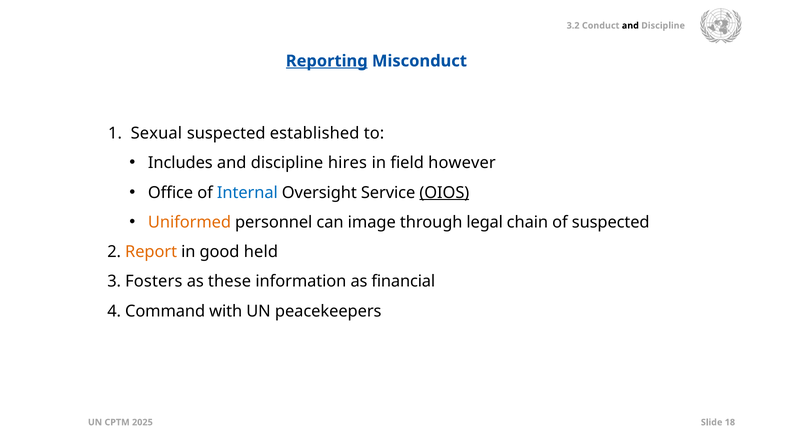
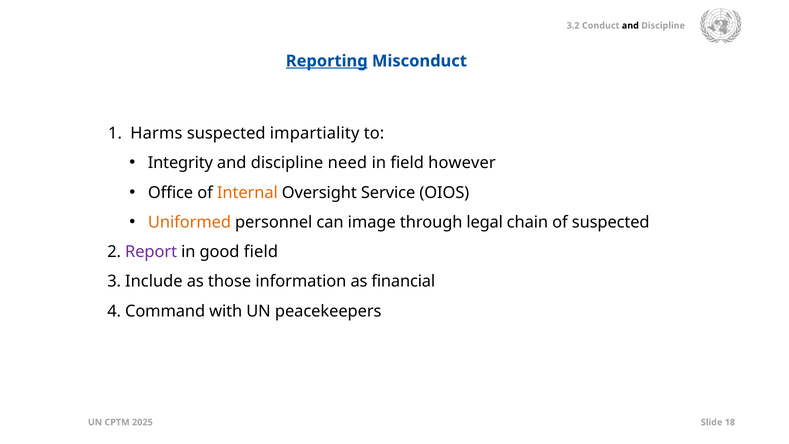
Sexual: Sexual -> Harms (156, 133)
established: established -> impartiality (315, 133)
Includes: Includes -> Integrity (180, 163)
hires: hires -> need (347, 163)
Internal colour: blue -> orange (247, 193)
OIOS underline: present -> none (444, 193)
Report colour: orange -> purple (151, 252)
good held: held -> field (261, 252)
Fosters: Fosters -> Include (154, 281)
these: these -> those (230, 281)
